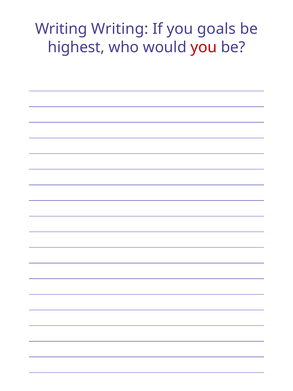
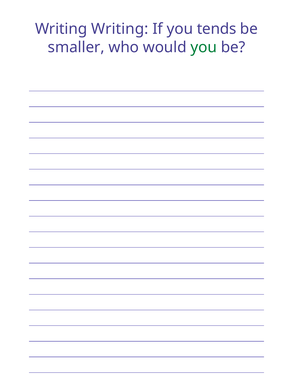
goals: goals -> tends (217, 29)
highest: highest -> smaller (76, 47)
you colour: red -> green (204, 47)
